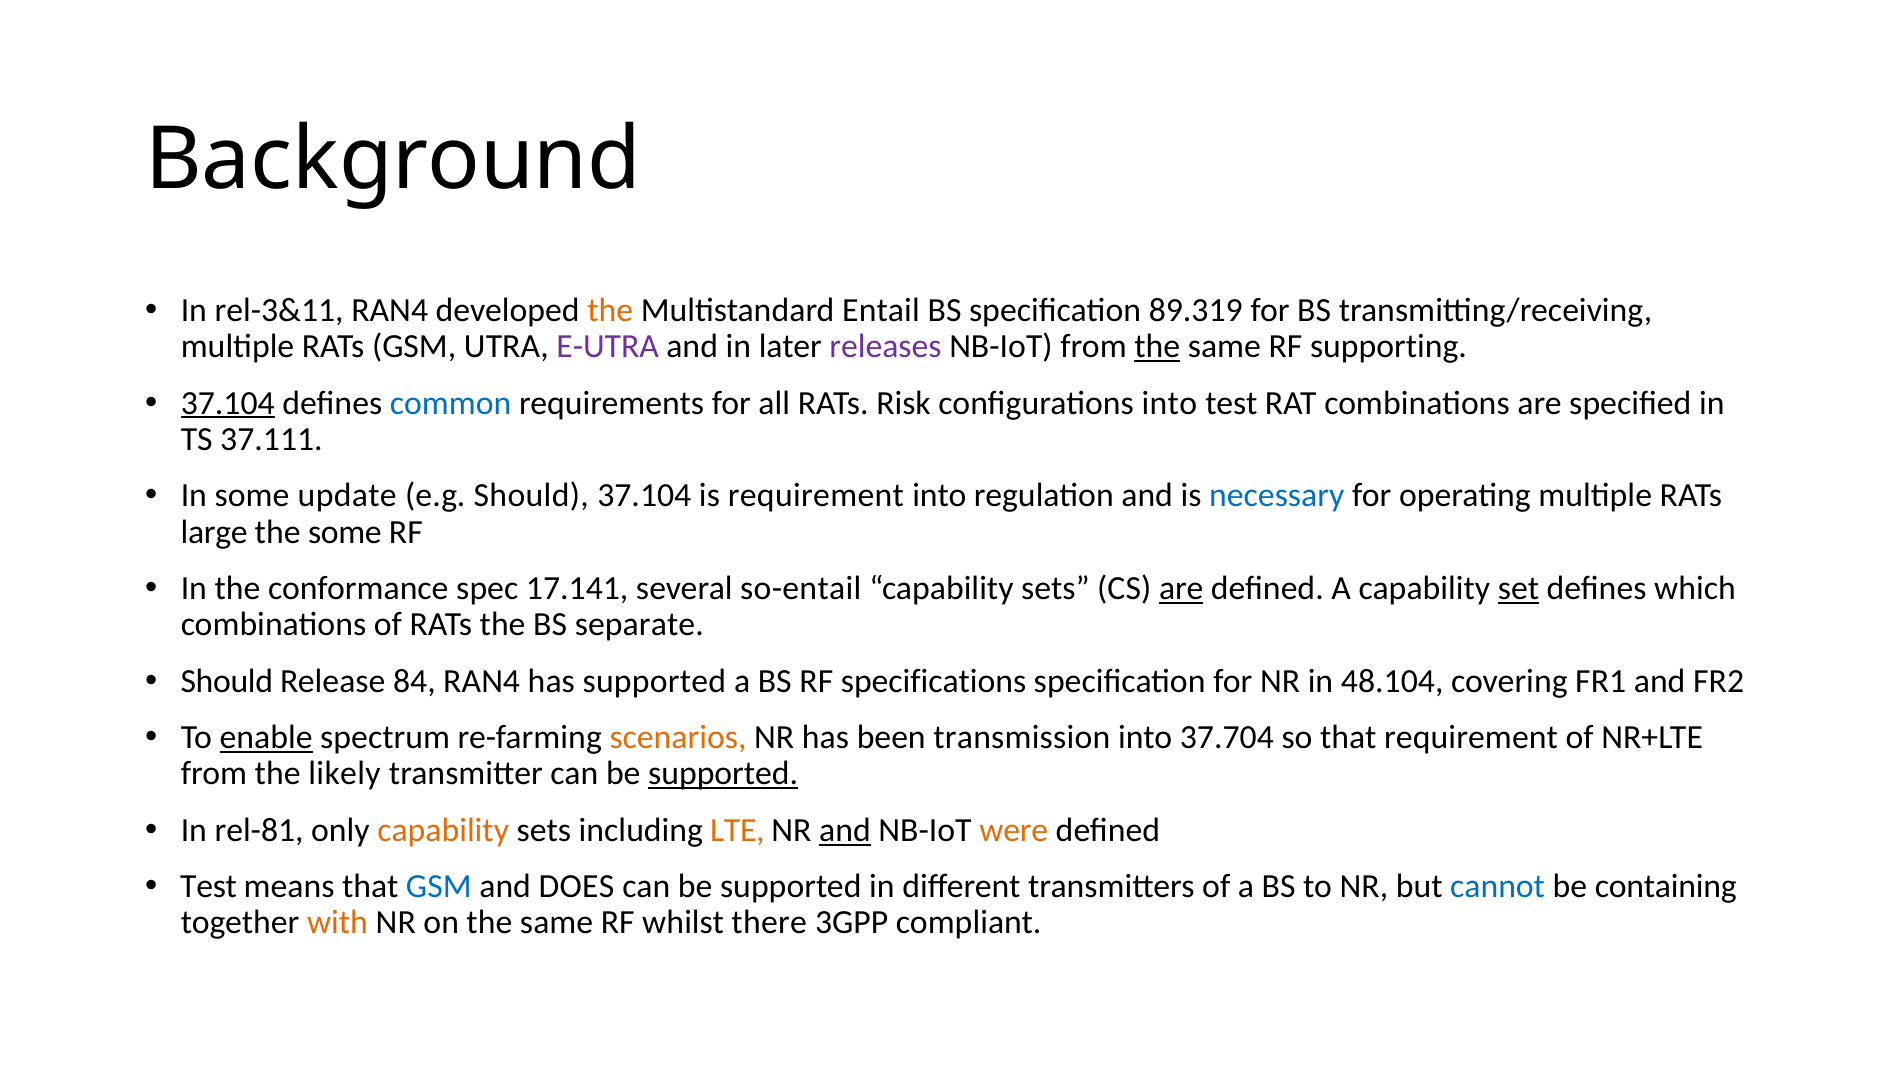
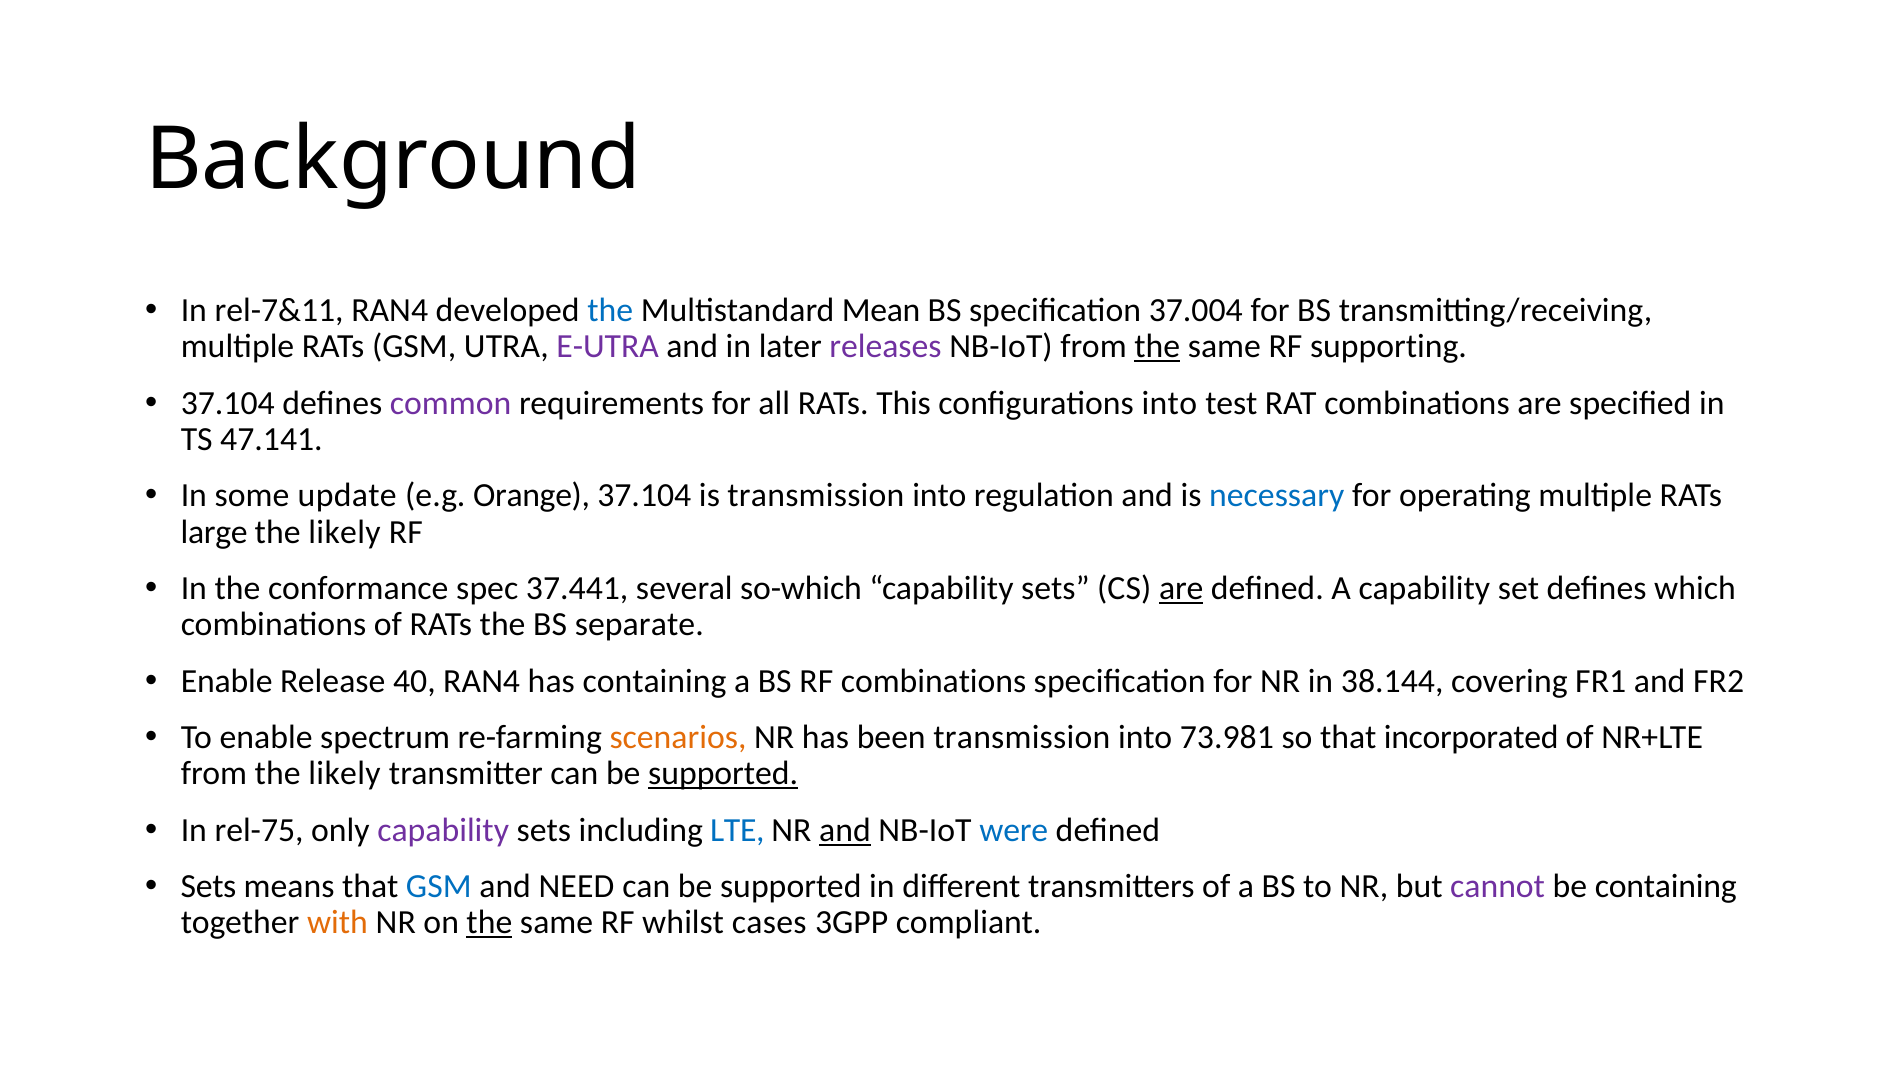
rel-3&11: rel-3&11 -> rel-7&11 (279, 310)
the colour: orange -> blue (610, 310)
Entail: Entail -> Mean (881, 310)
89.319: 89.319 -> 37.004 (1196, 310)
37.104 underline: present -> none (228, 403)
common colour: blue -> purple (451, 403)
Risk: Risk -> This (904, 403)
37.111: 37.111 -> 47.141 (271, 439)
e.g Should: Should -> Orange (532, 496)
is requirement: requirement -> transmission (816, 496)
some: some -> likely (345, 532)
17.141: 17.141 -> 37.441 (577, 588)
so-entail: so-entail -> so-which (801, 588)
set underline: present -> none (1518, 588)
Should: Should -> Enable (227, 681)
84: 84 -> 40 (414, 681)
has supported: supported -> containing (654, 681)
RF specifications: specifications -> combinations (934, 681)
48.104: 48.104 -> 38.144 (1392, 681)
enable underline: present -> none (266, 737)
37.704: 37.704 -> 73.981 (1227, 737)
that requirement: requirement -> incorporated (1471, 737)
rel-81: rel-81 -> rel-75 (259, 830)
capability colour: orange -> purple (443, 830)
LTE colour: orange -> blue (737, 830)
were colour: orange -> blue (1014, 830)
Test: Test -> Sets (209, 886)
DOES: DOES -> NEED (577, 886)
cannot colour: blue -> purple (1498, 886)
the underline: none -> present (489, 923)
there: there -> cases (769, 923)
